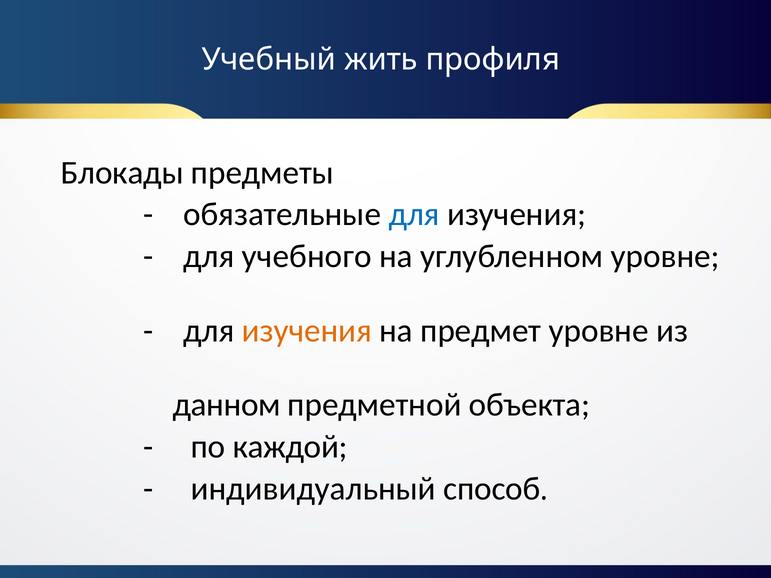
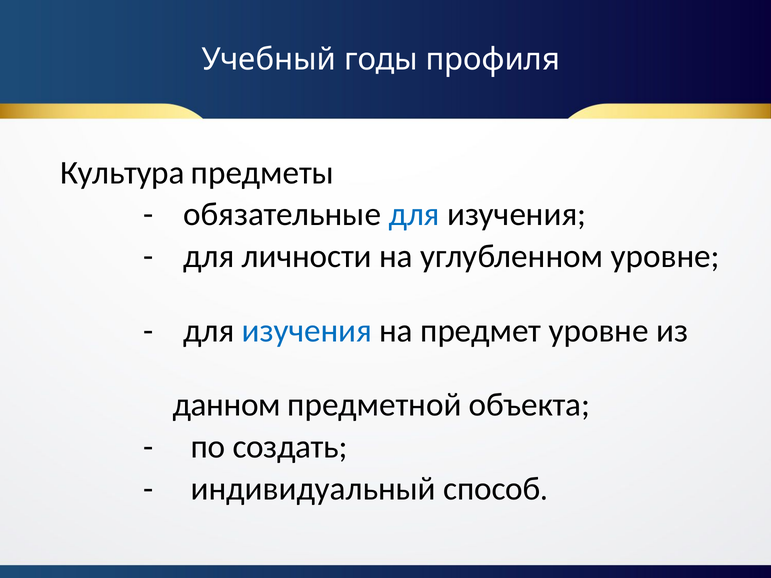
жить: жить -> годы (381, 59)
Блокады: Блокады -> Культура (122, 173)
учебного: учебного -> личности (307, 256)
изучения colour: orange -> blue (307, 331)
каждой: каждой -> создать (290, 447)
